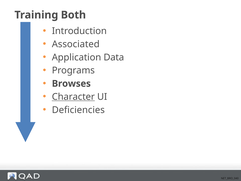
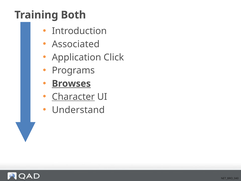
Data: Data -> Click (114, 57)
Browses underline: none -> present (71, 84)
Deficiencies: Deficiencies -> Understand (78, 110)
